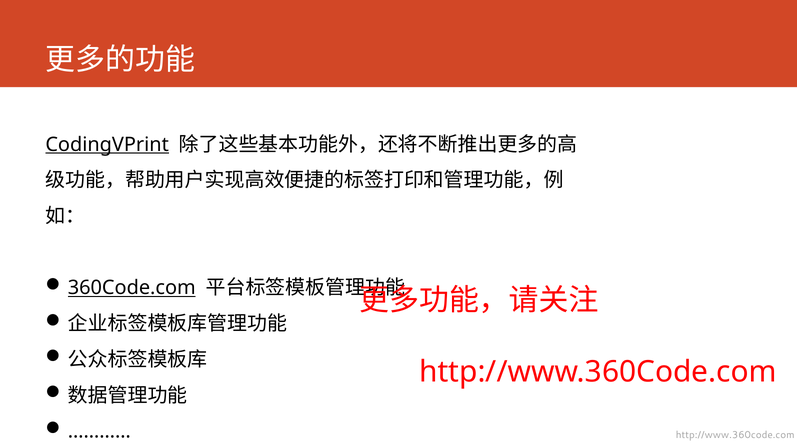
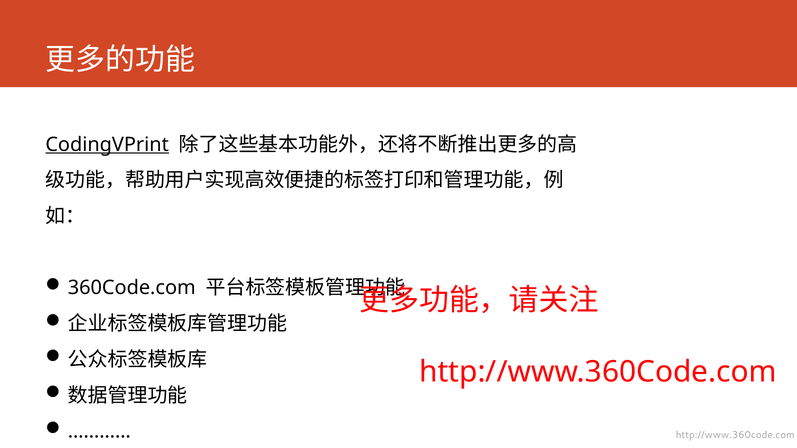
360Code.com underline: present -> none (132, 288)
